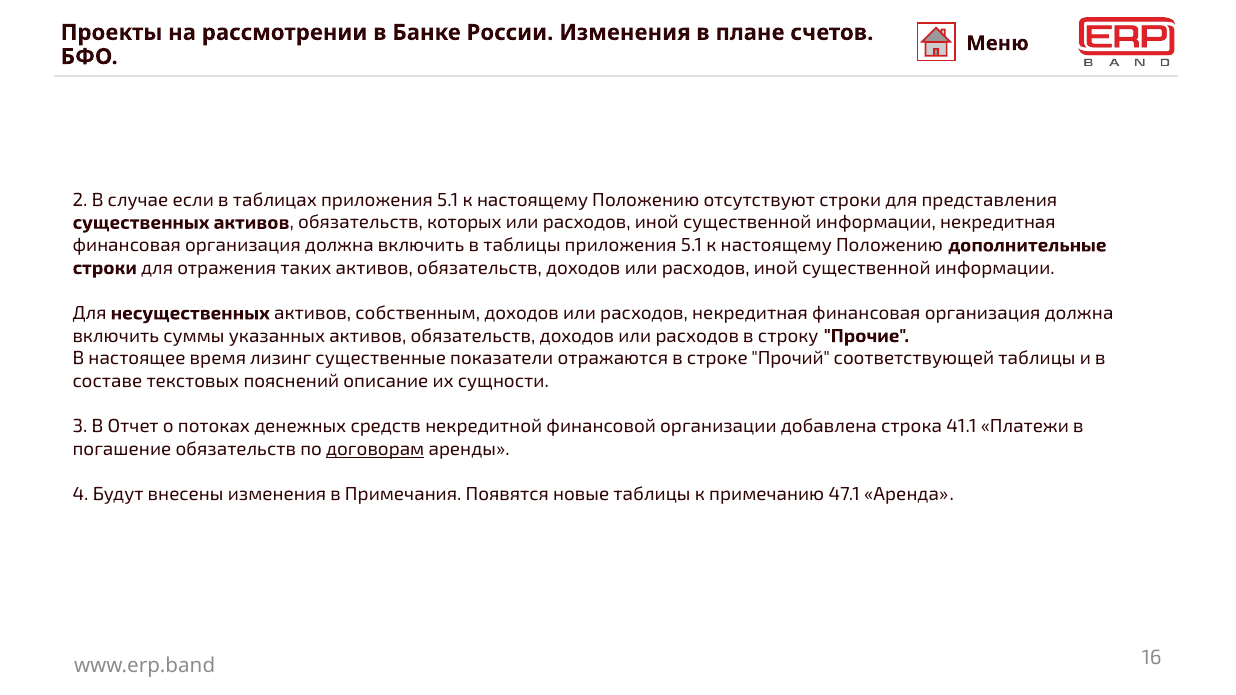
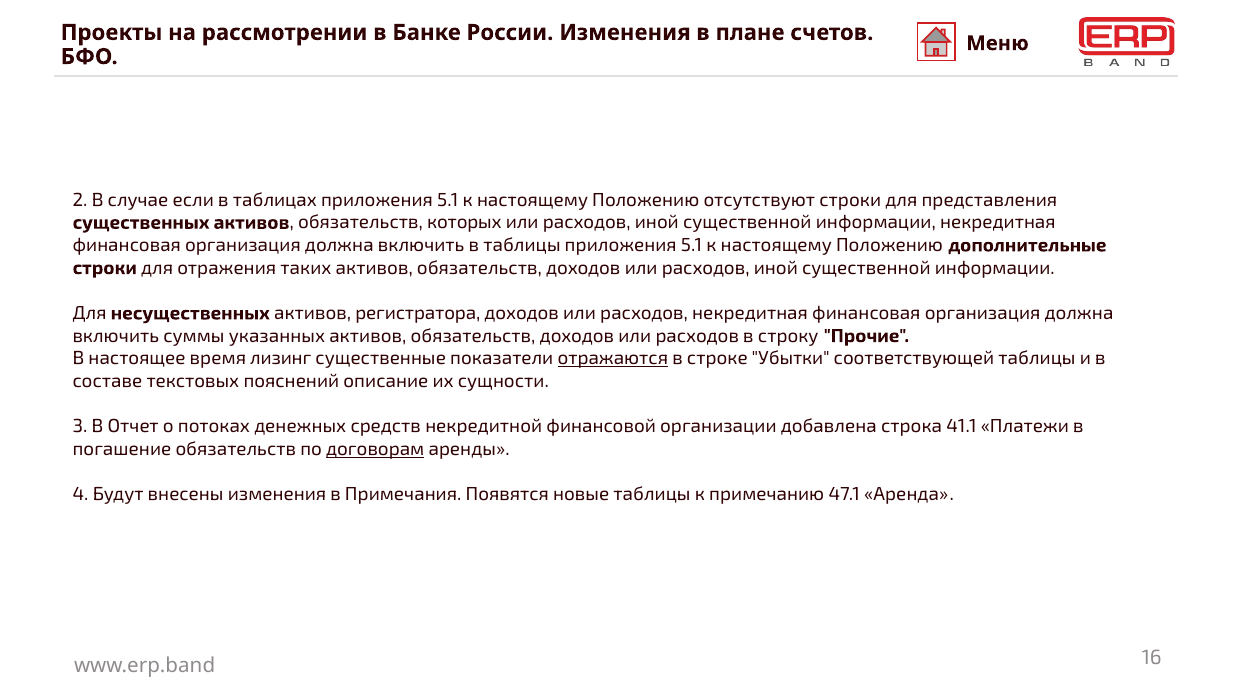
собственным: собственным -> регистратора (418, 313)
отражаются underline: none -> present (613, 359)
Прочий: Прочий -> Убытки (791, 359)
